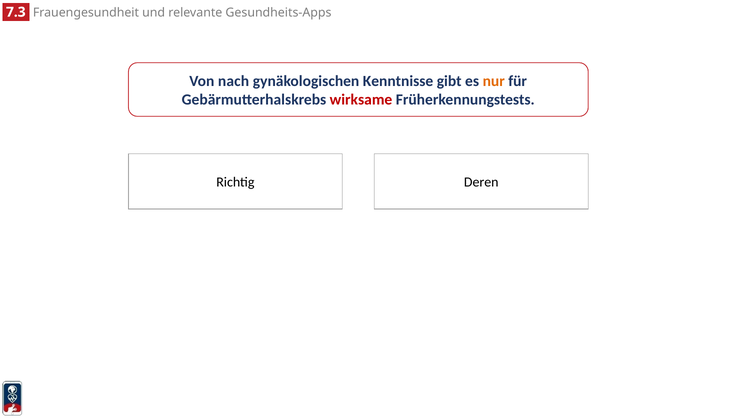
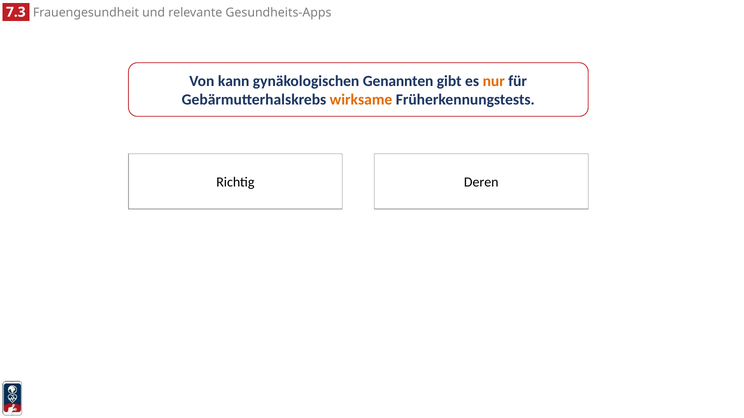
nach: nach -> kann (234, 81)
Kenntnisse: Kenntnisse -> Genannten (398, 81)
wirksame colour: red -> orange (361, 100)
